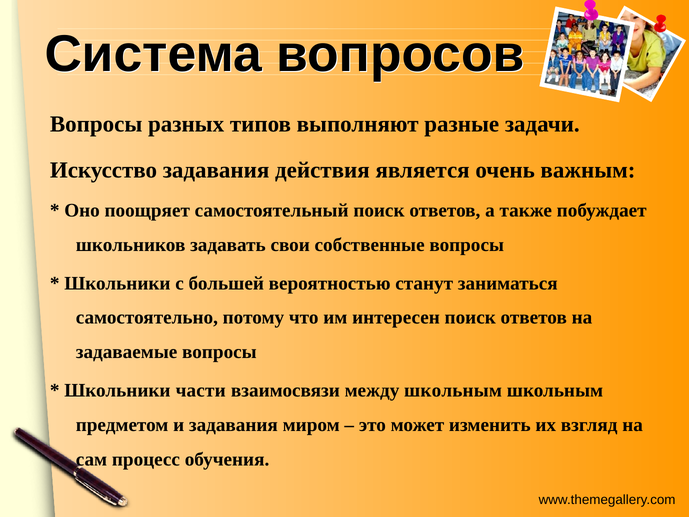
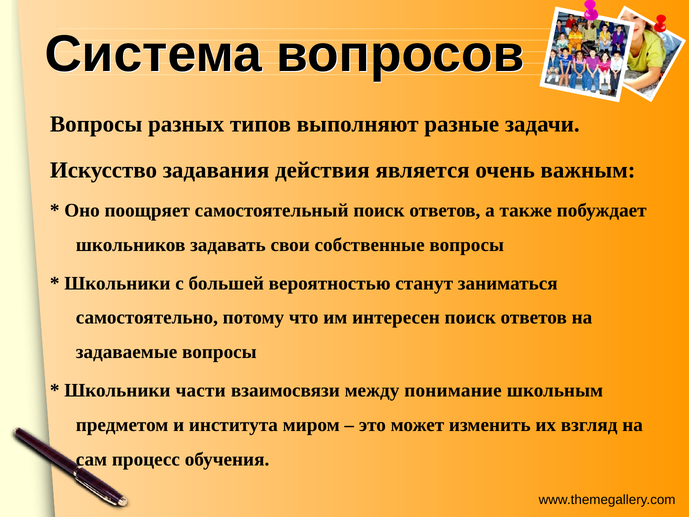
между школьным: школьным -> понимание (453, 390)
и задавания: задавания -> института (233, 425)
